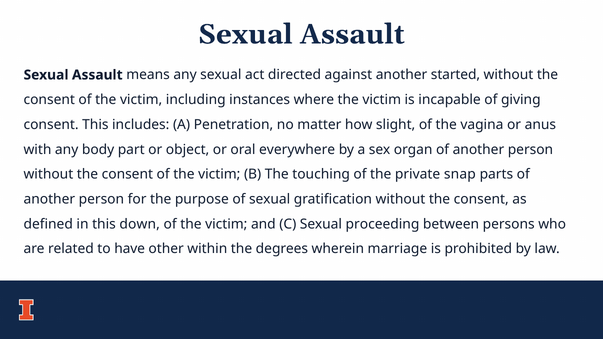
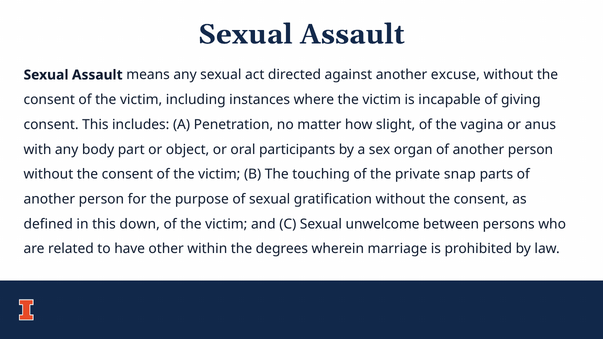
started: started -> excuse (455, 75)
everywhere: everywhere -> participants (297, 150)
proceeding: proceeding -> unwelcome (383, 224)
